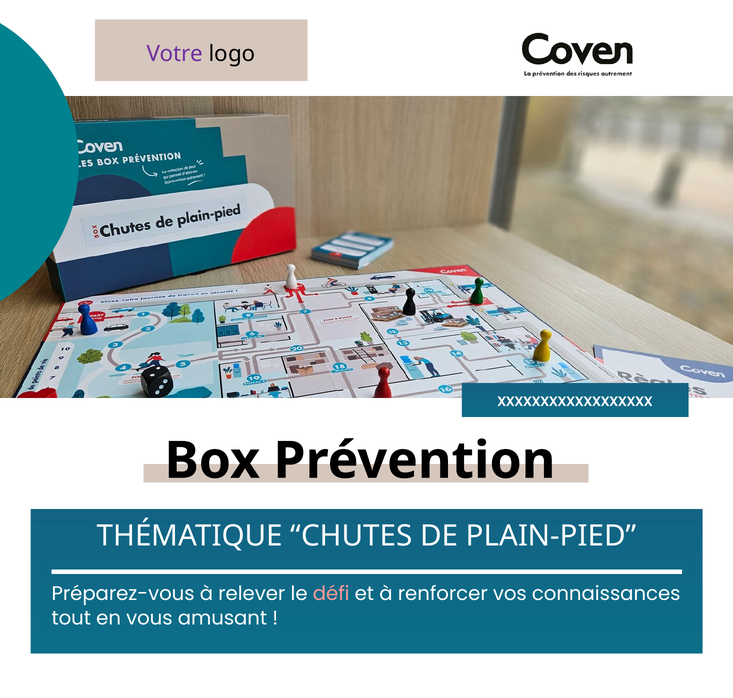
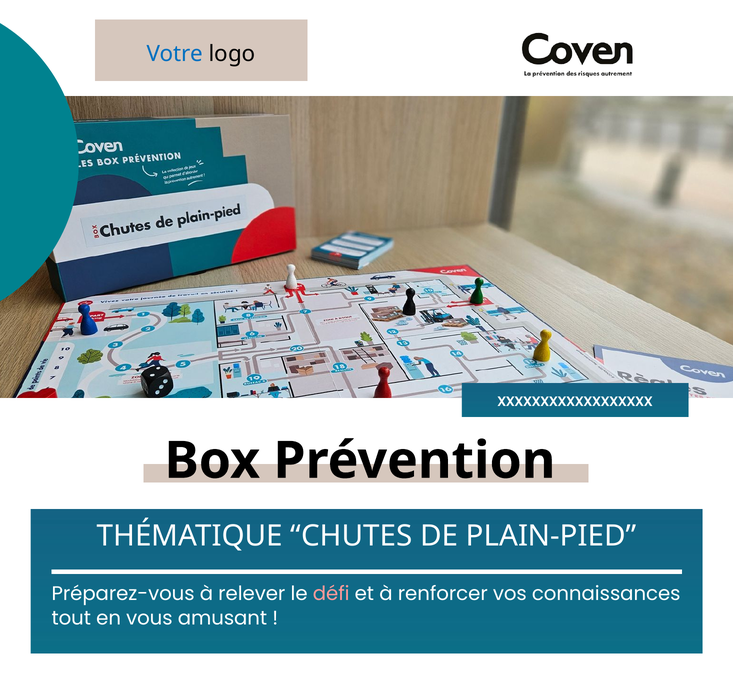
Votre colour: purple -> blue (175, 54)
